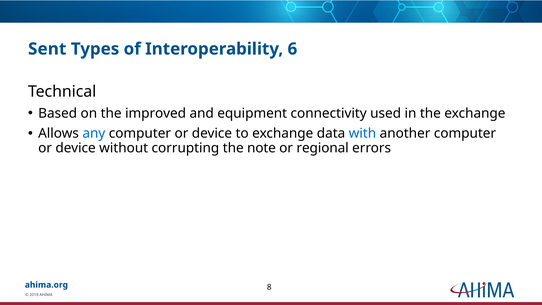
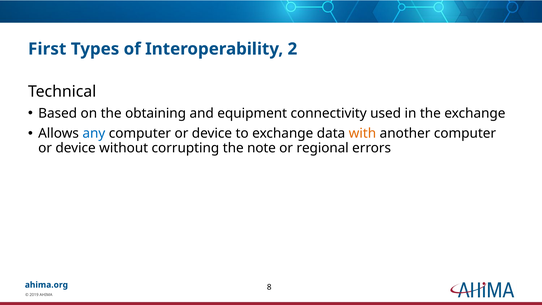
Sent: Sent -> First (47, 49)
6: 6 -> 2 (292, 49)
improved: improved -> obtaining (156, 113)
with colour: blue -> orange (362, 133)
